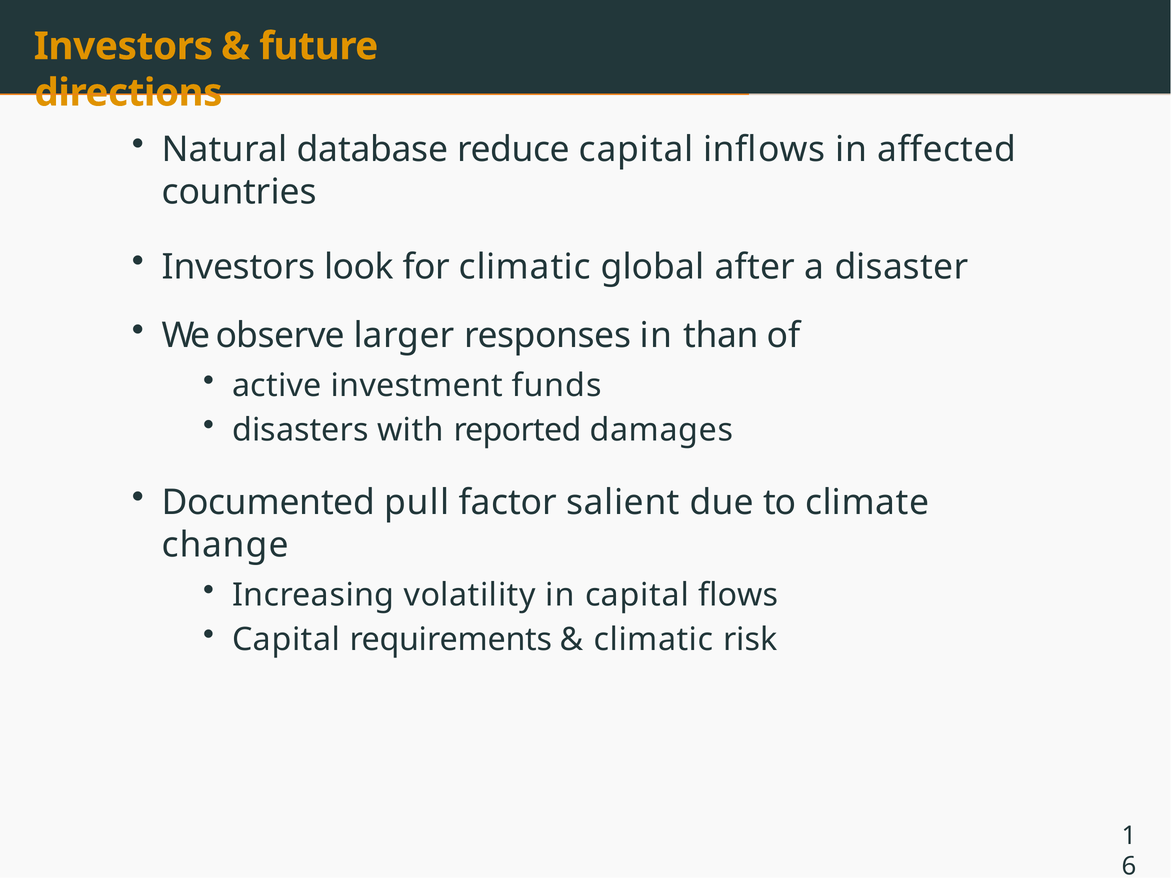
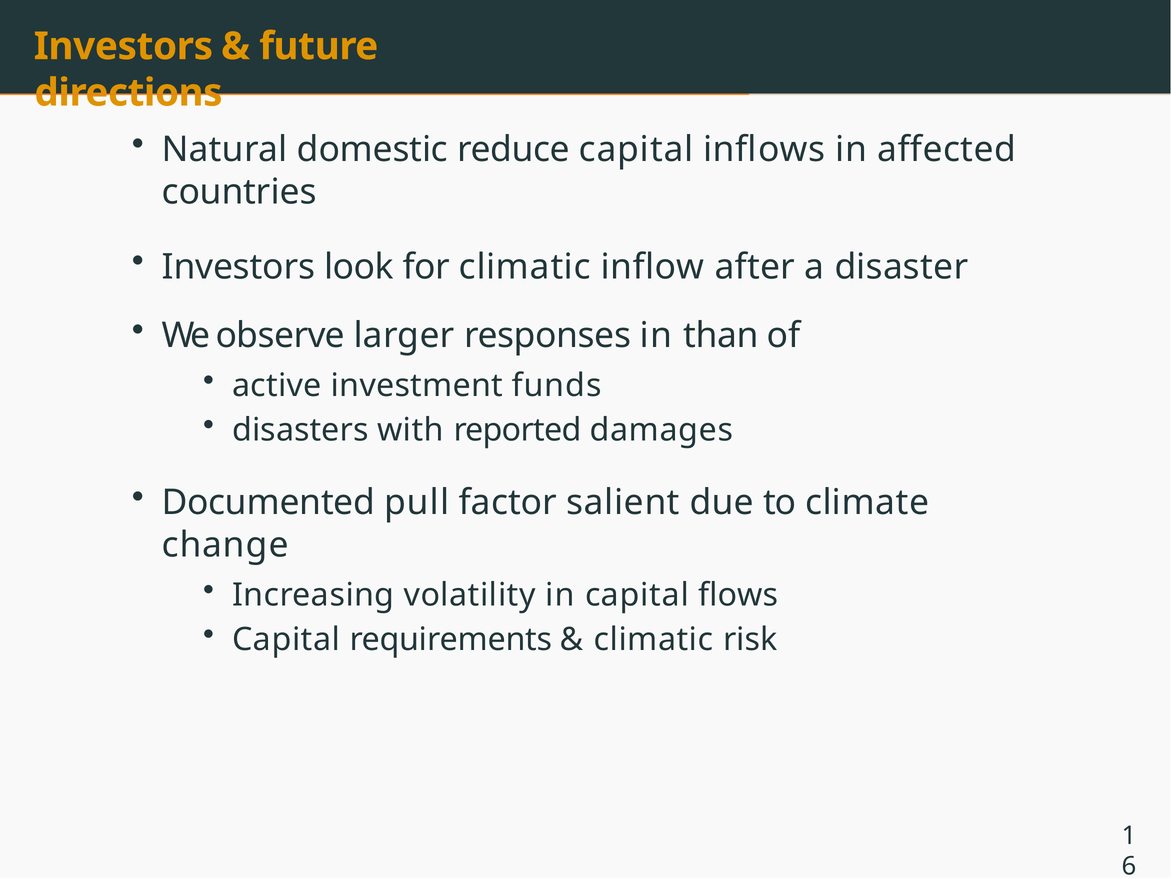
database: database -> domestic (372, 150)
global: global -> inflow (653, 267)
